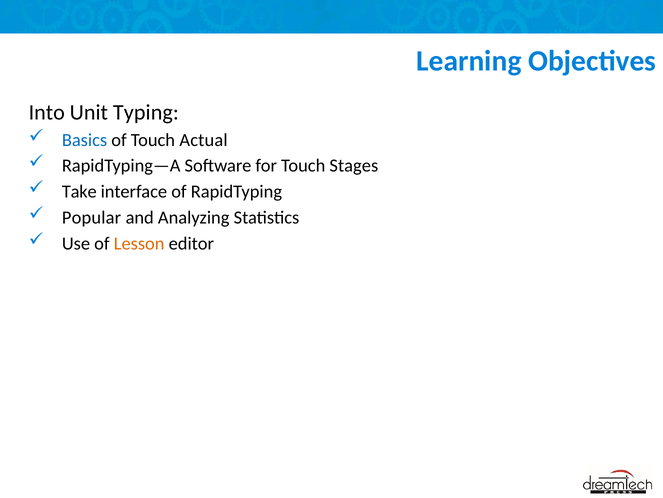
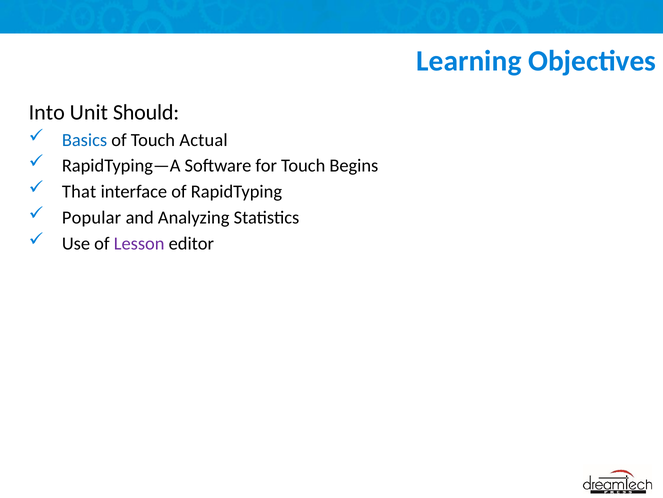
Typing: Typing -> Should (146, 112)
Stages: Stages -> Begins (354, 166)
Take: Take -> That (79, 191)
Lesson colour: orange -> purple (139, 243)
